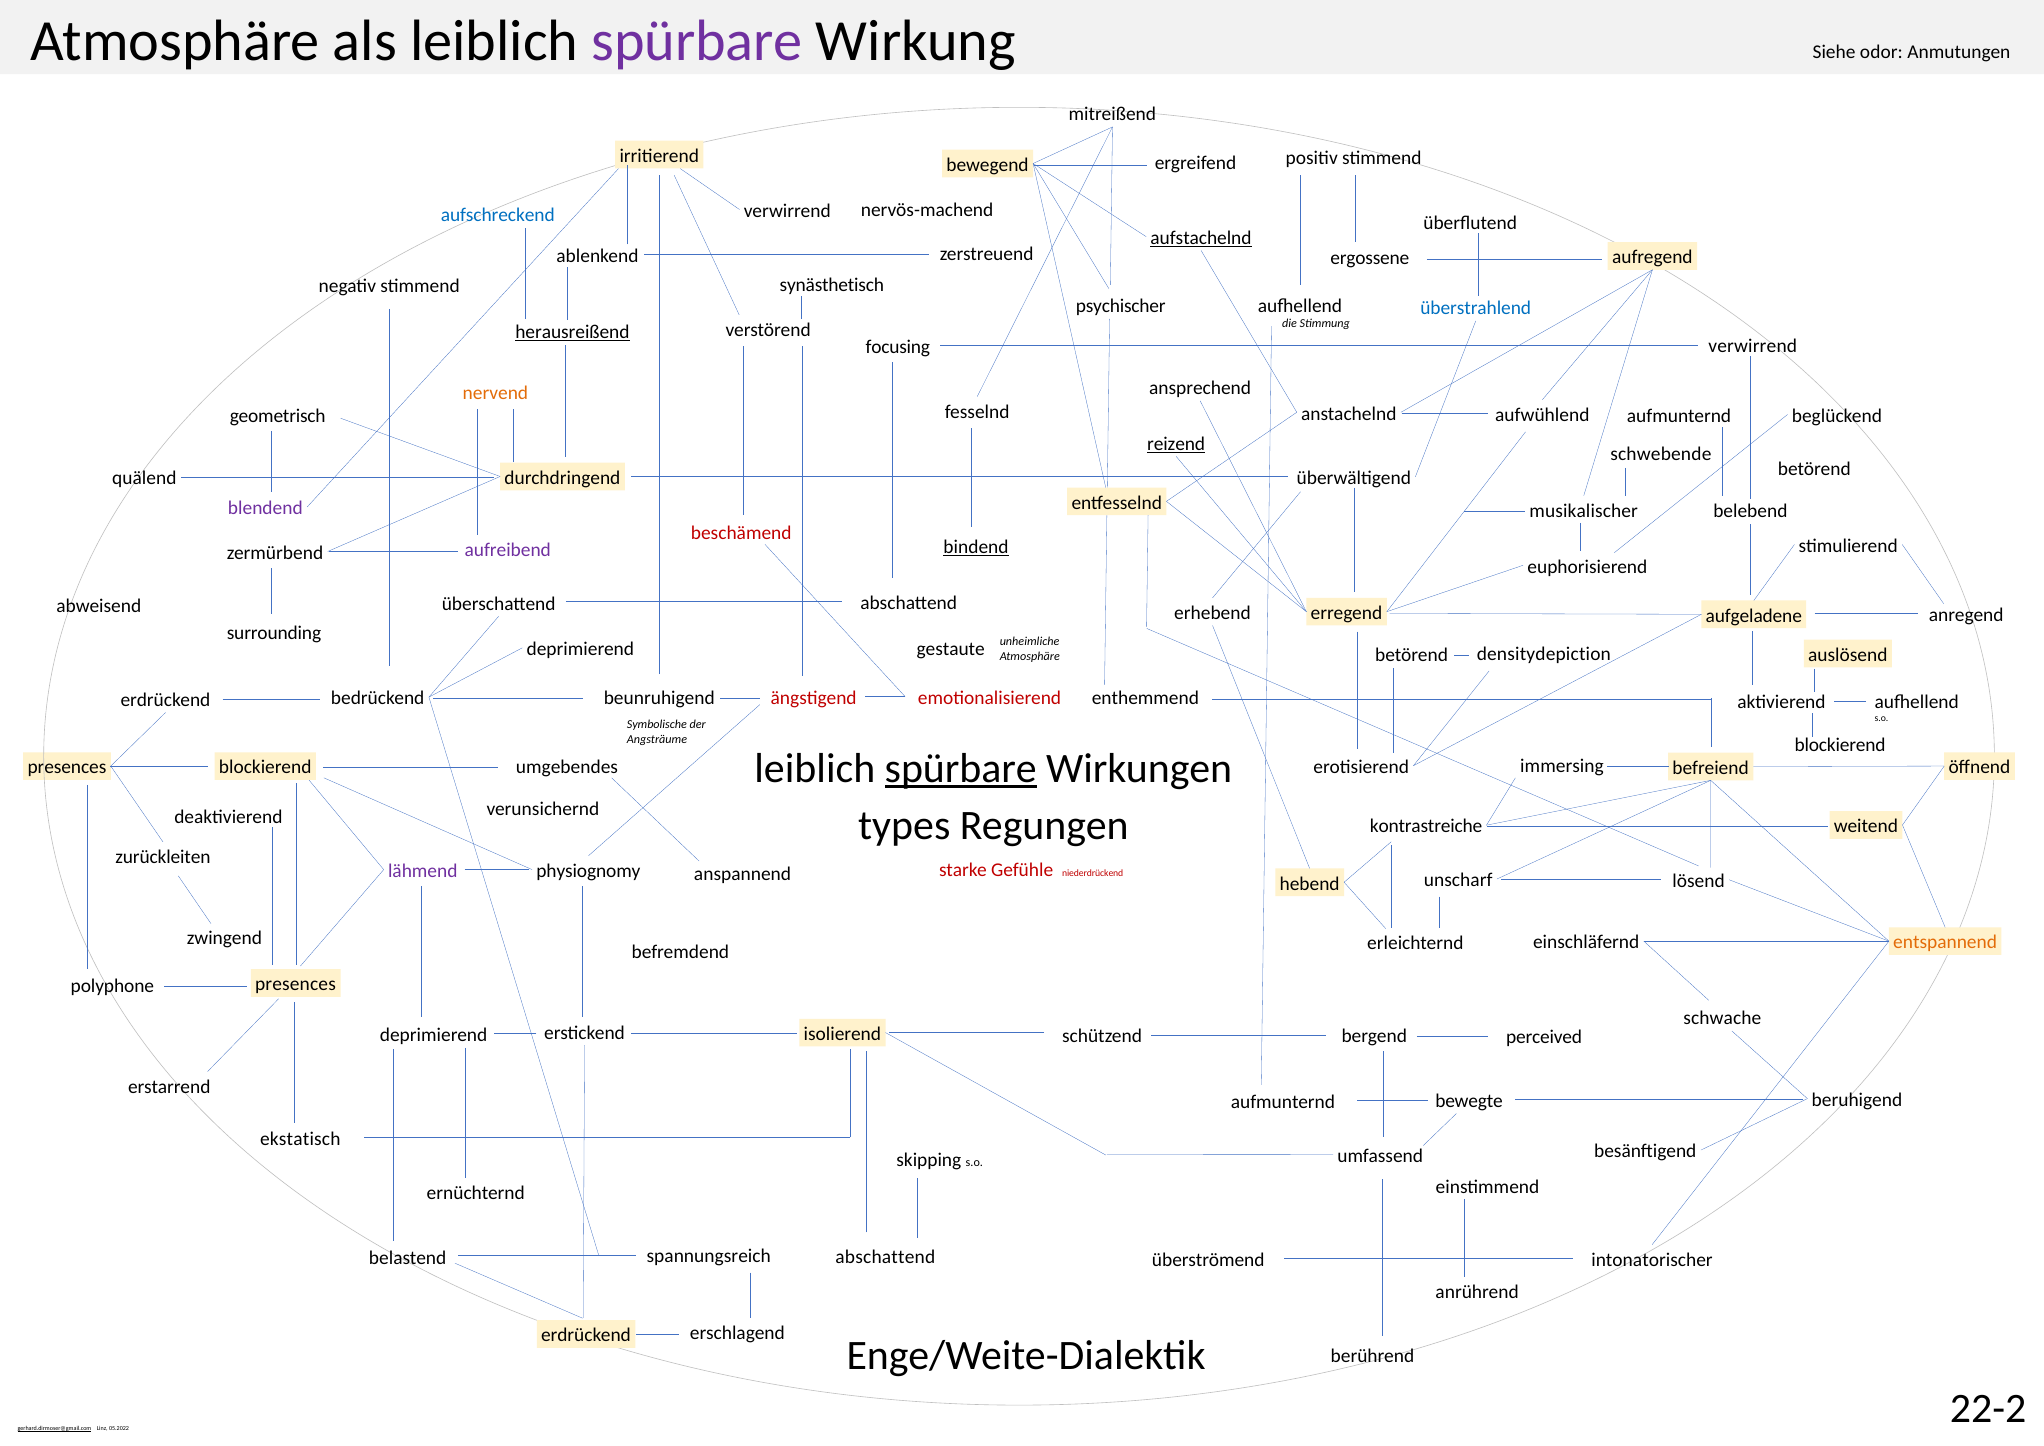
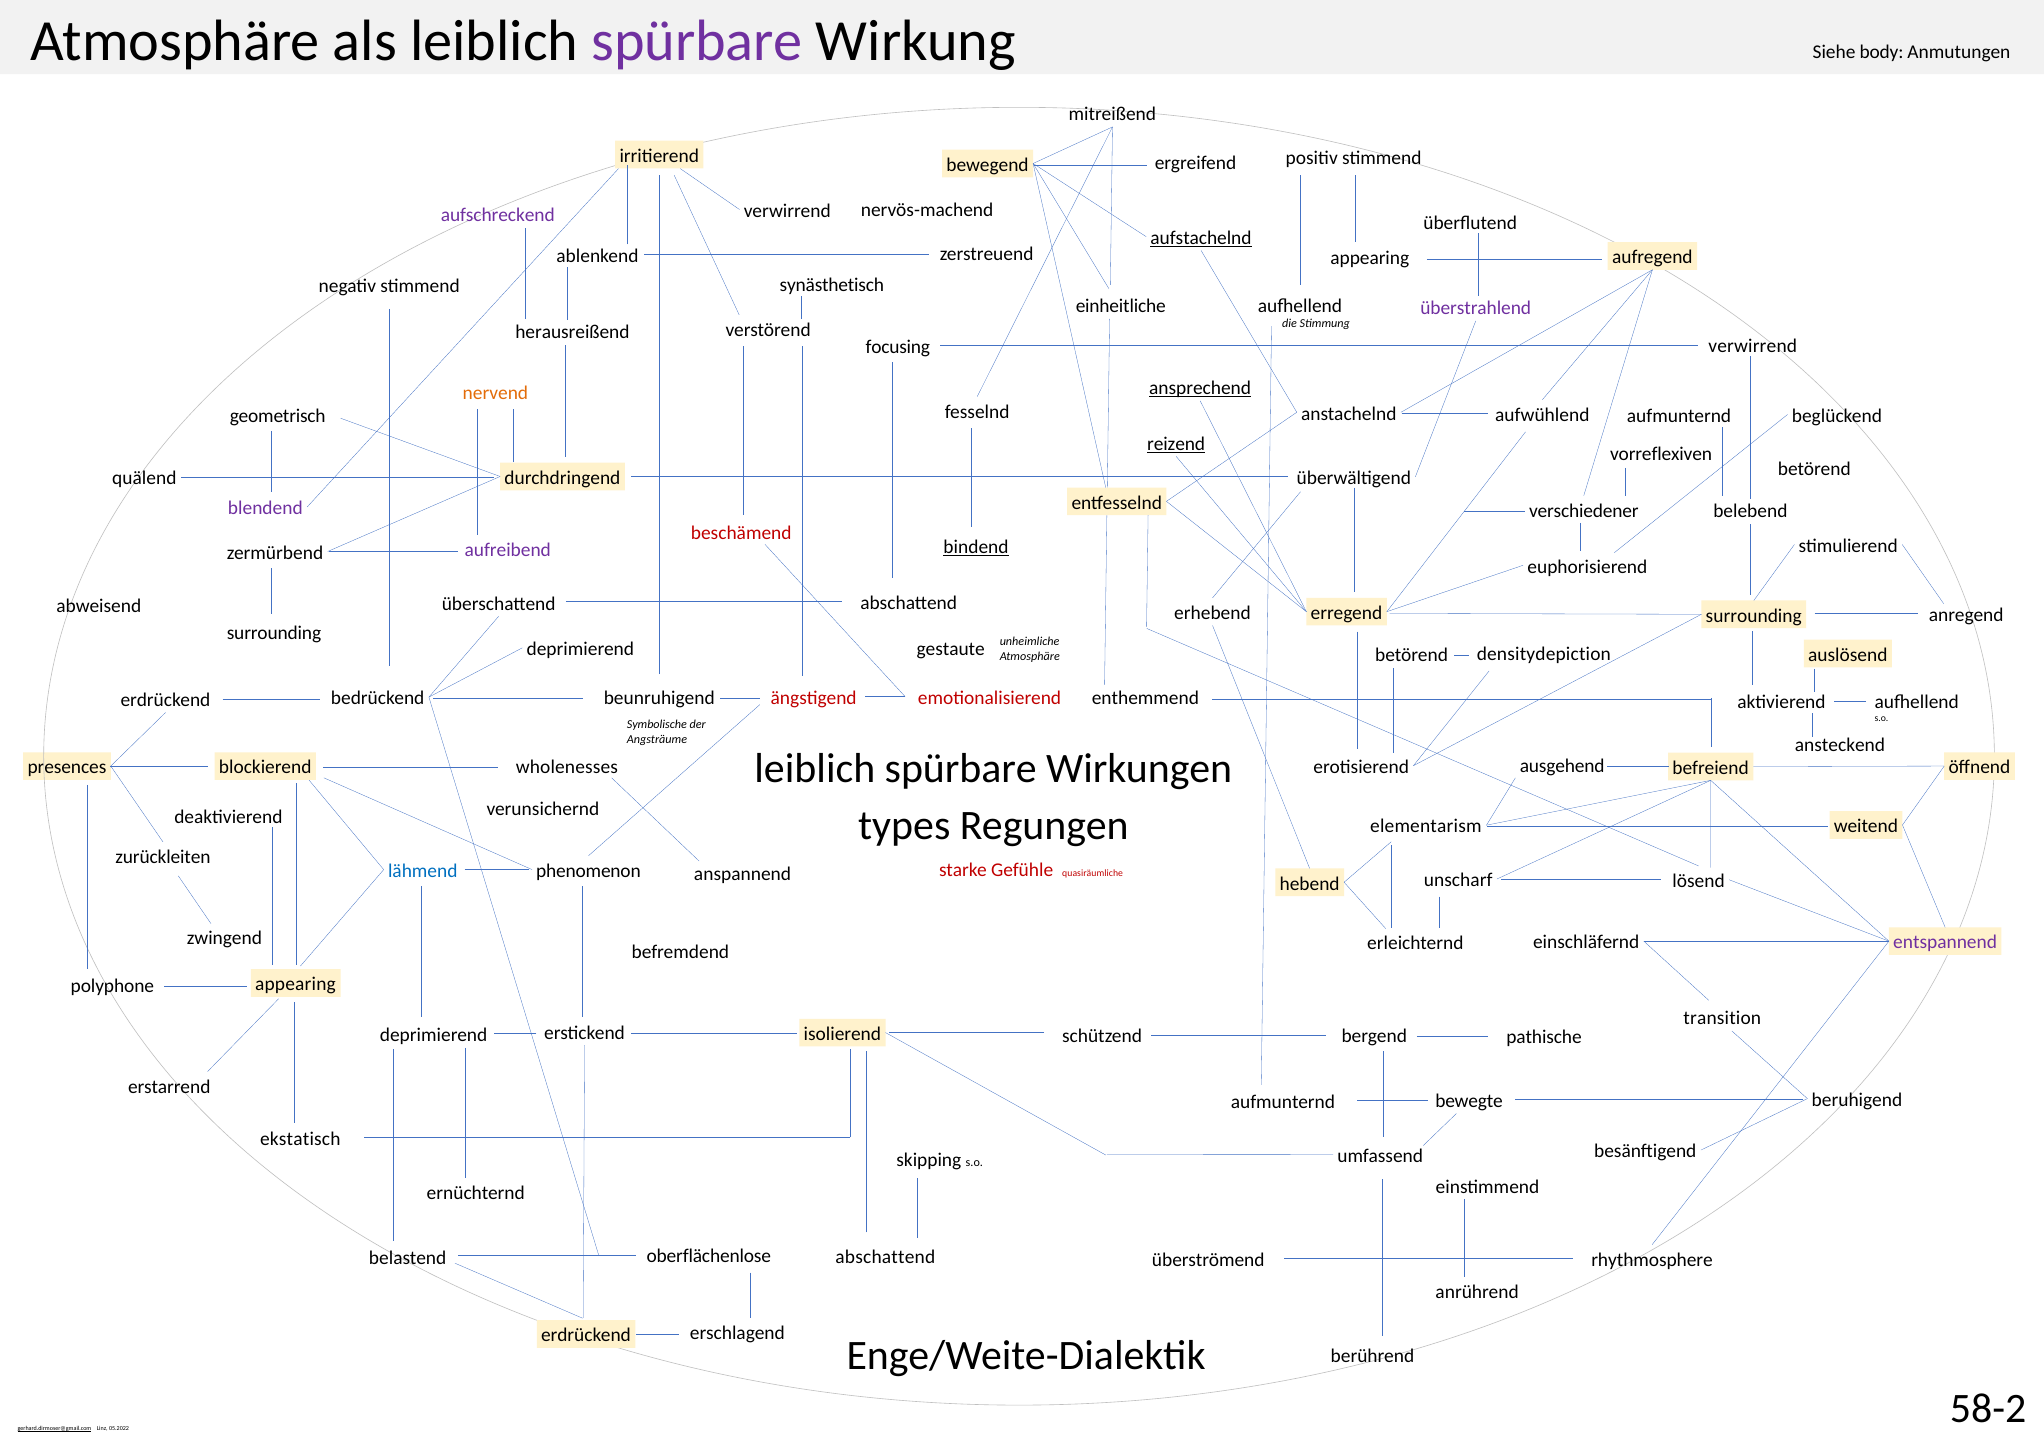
odor: odor -> body (1882, 52)
aufschreckend colour: blue -> purple (498, 215)
ergossene: ergossene -> appearing (1370, 258)
psychischer: psychischer -> einheitliche (1121, 306)
überstrahlend colour: blue -> purple (1476, 308)
herausreißend underline: present -> none (572, 332)
ansprechend underline: none -> present (1200, 388)
schwebende: schwebende -> vorreflexiven (1661, 454)
musikalischer: musikalischer -> verschiedener (1584, 510)
aufgeladene: aufgeladene -> surrounding (1754, 615)
blockierend: blockierend -> ansteckend (1840, 745)
immersing: immersing -> ausgehend (1562, 766)
umgebendes: umgebendes -> wholenesses (567, 767)
spürbare underline: present -> none (961, 768)
kontrastreiche: kontrastreiche -> elementarism (1426, 826)
lähmend colour: purple -> blue (423, 871)
physiognomy: physiognomy -> phenomenon (588, 871)
niederdrückend: niederdrückend -> quasiräumliche (1093, 873)
entspannend colour: orange -> purple (1945, 942)
presences: presences -> appearing (295, 984)
schwache: schwache -> transition (1722, 1017)
perceived: perceived -> pathische (1544, 1036)
spannungsreich: spannungsreich -> oberflächenlose (709, 1256)
intonatorischer: intonatorischer -> rhythmosphere (1652, 1259)
22-2: 22-2 -> 58-2 (1988, 1408)
